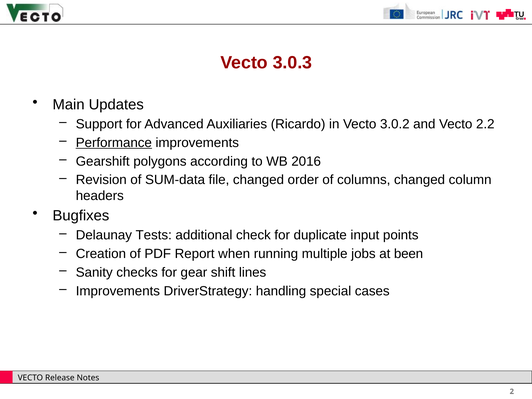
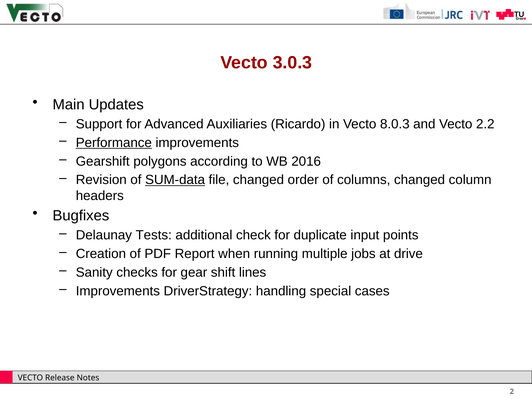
3.0.2: 3.0.2 -> 8.0.3 (395, 124)
SUM-data underline: none -> present (175, 180)
been: been -> drive (408, 254)
